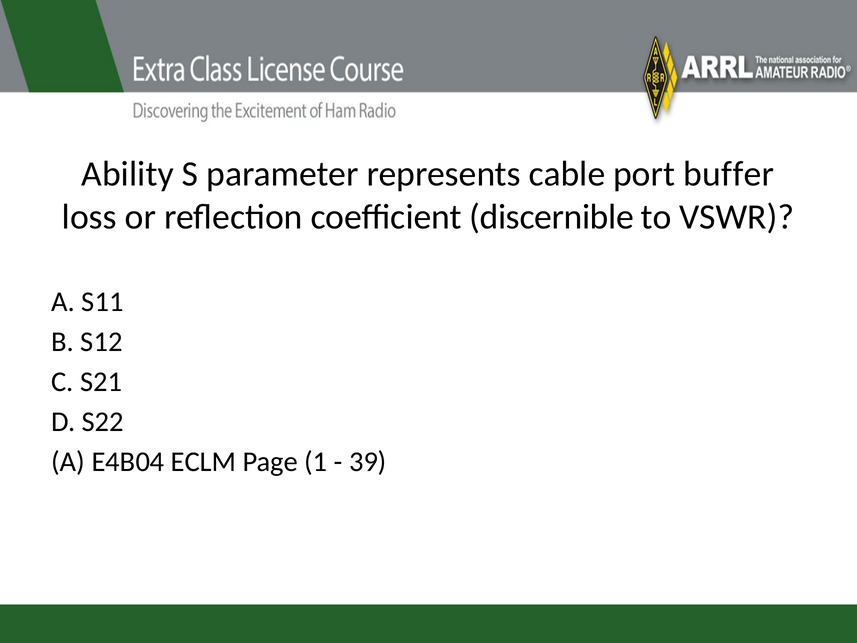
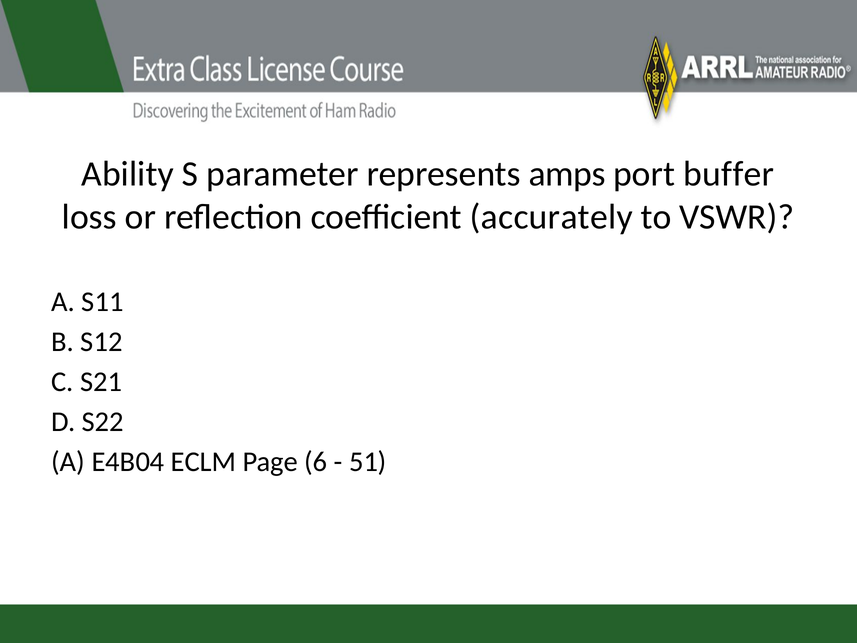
cable: cable -> amps (567, 174)
discernible: discernible -> accurately (551, 217)
1: 1 -> 6 (316, 462)
39: 39 -> 51 (368, 462)
